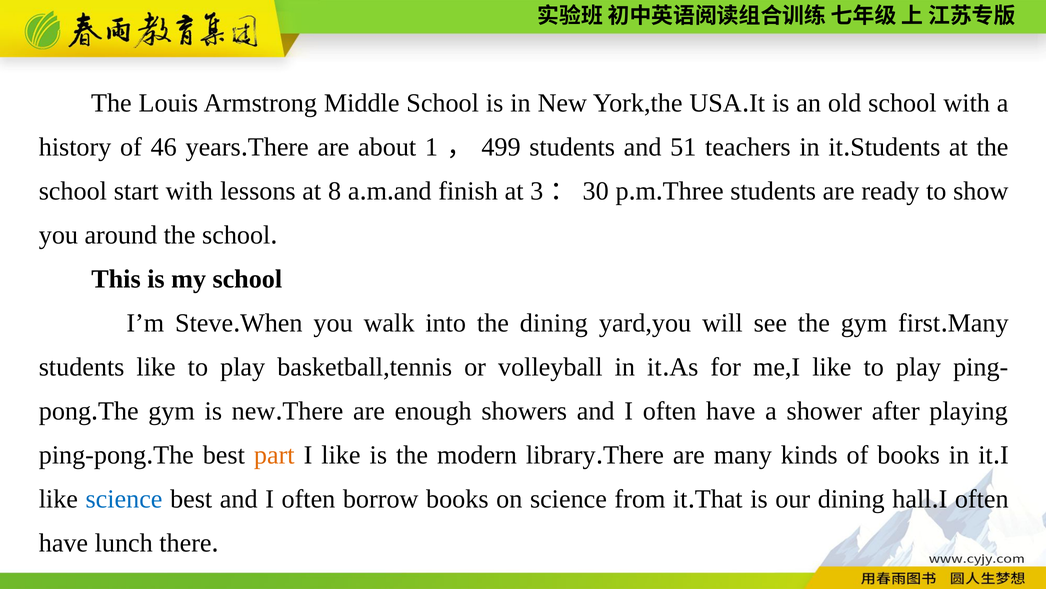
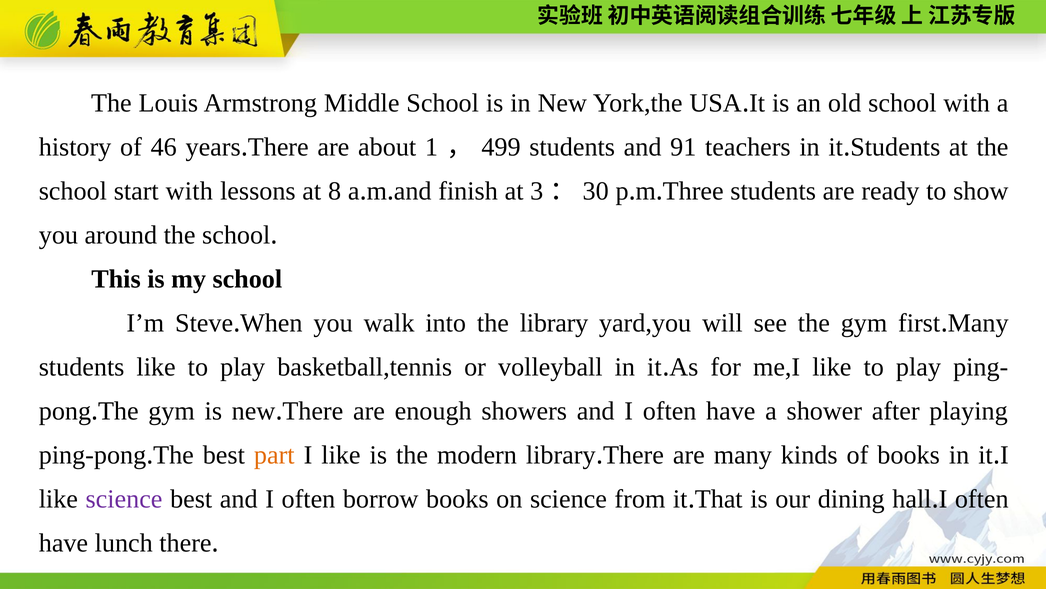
51: 51 -> 91 (683, 147)
the dining: dining -> library (554, 323)
science colour: blue -> purple (124, 498)
